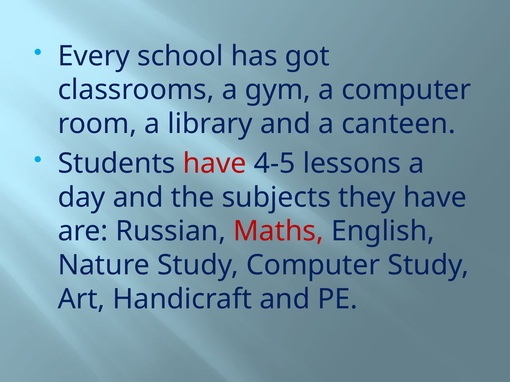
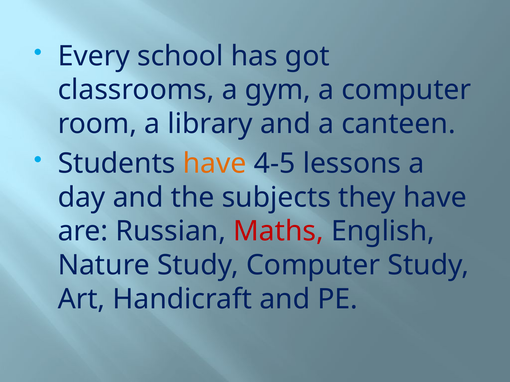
have colour: red -> orange (215, 164)
